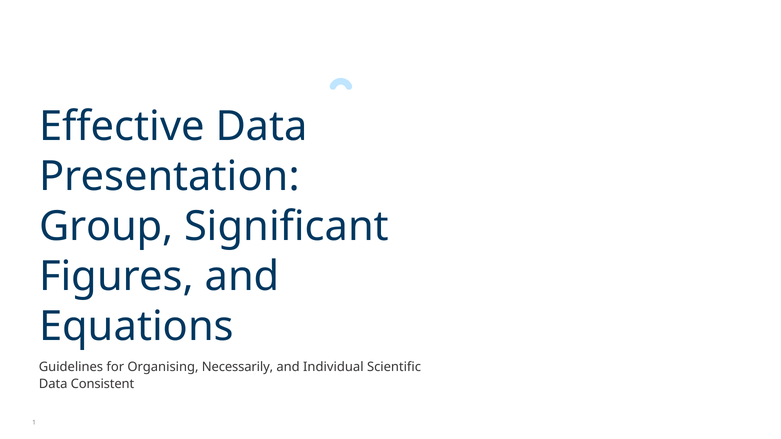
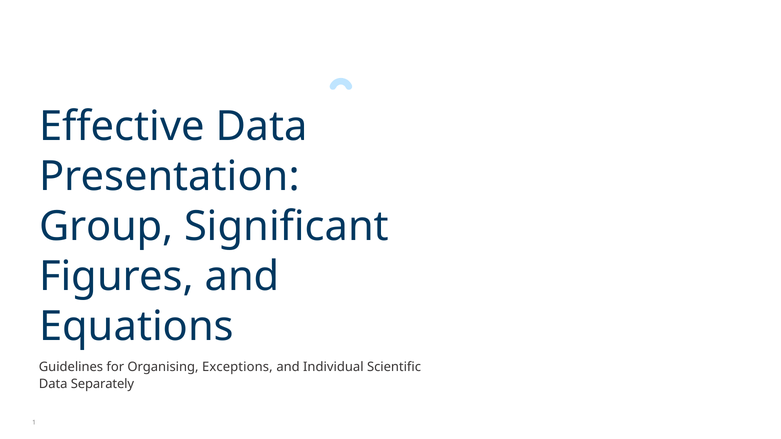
Necessarily: Necessarily -> Exceptions (237, 367)
Consistent: Consistent -> Separately (102, 384)
